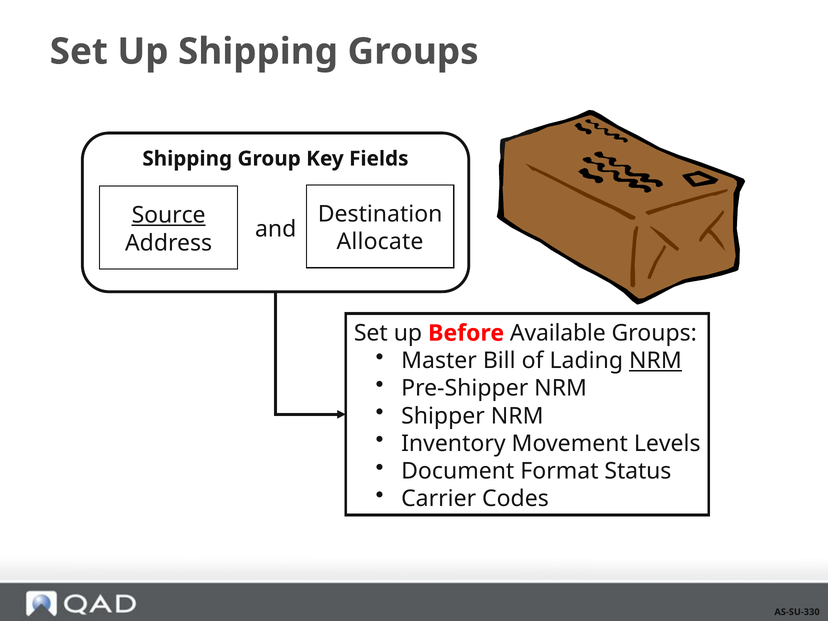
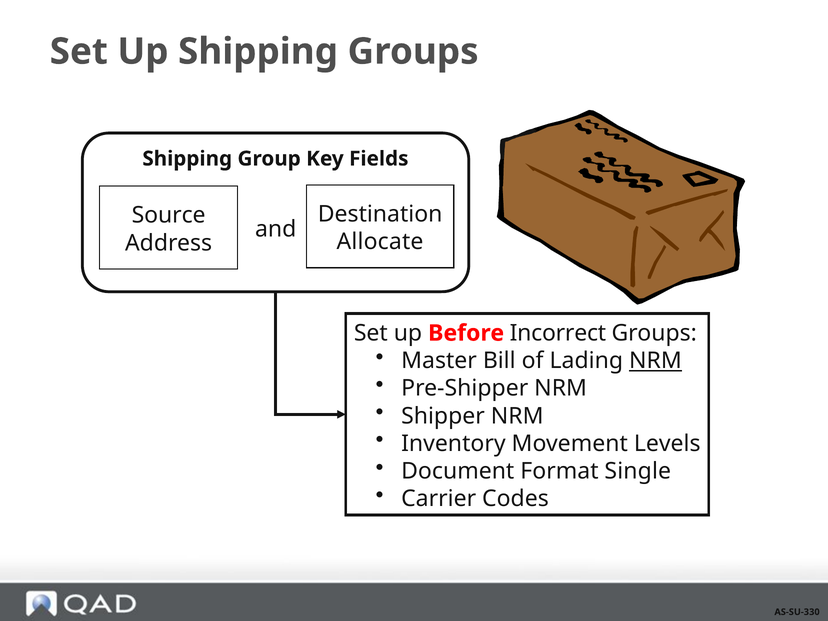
Source underline: present -> none (169, 215)
Available: Available -> Incorrect (558, 333)
Status: Status -> Single (638, 471)
